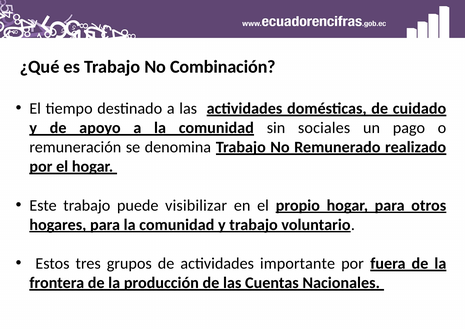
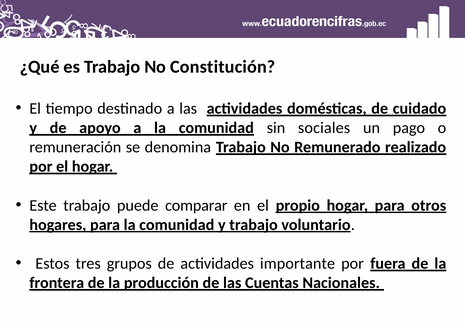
Combinación: Combinación -> Constitución (223, 67)
visibilizar: visibilizar -> comparar (196, 205)
